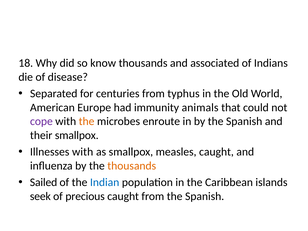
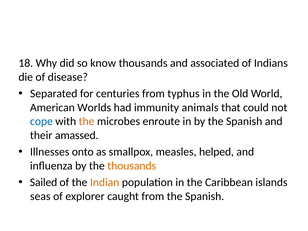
Europe: Europe -> Worlds (94, 108)
cope colour: purple -> blue (41, 121)
their smallpox: smallpox -> amassed (77, 135)
Illnesses with: with -> onto (83, 152)
measles caught: caught -> helped (216, 152)
Indian colour: blue -> orange (105, 182)
seek: seek -> seas (40, 196)
precious: precious -> explorer (85, 196)
